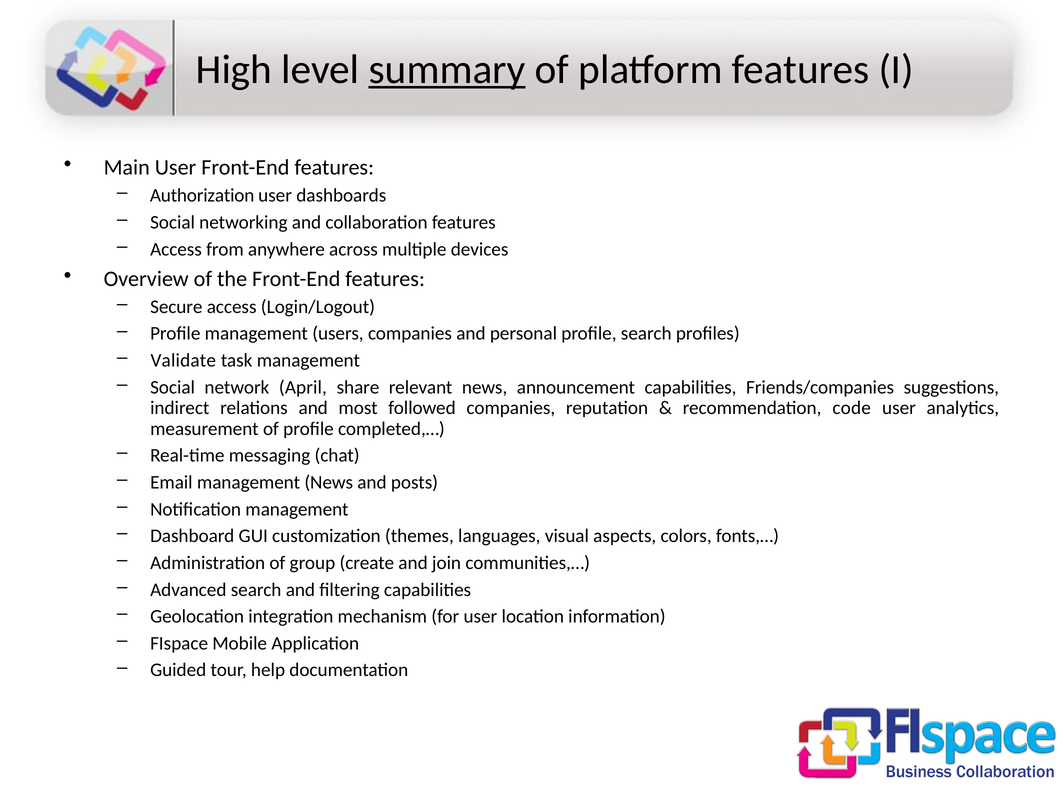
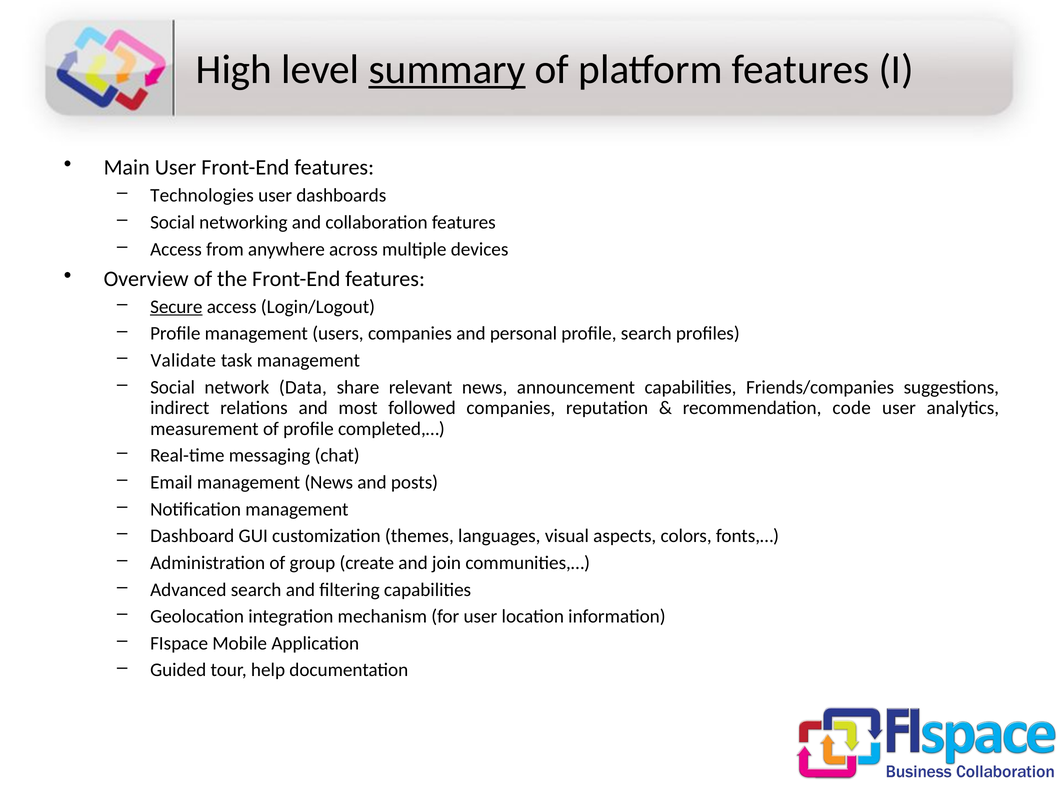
Authorization: Authorization -> Technologies (202, 196)
Secure underline: none -> present (176, 307)
April: April -> Data (303, 387)
